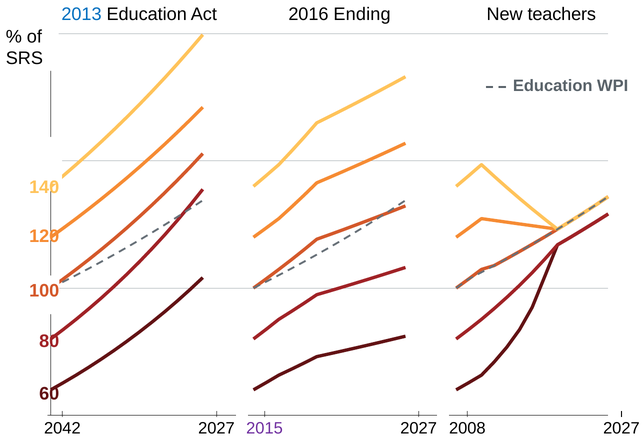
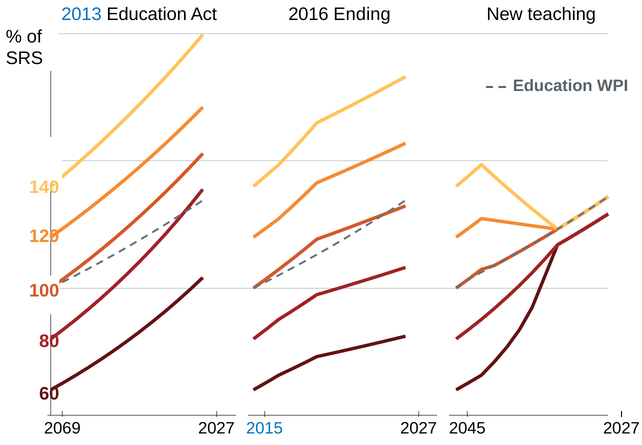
teachers: teachers -> teaching (562, 14)
2042: 2042 -> 2069 (62, 428)
2015 colour: purple -> blue (265, 428)
2008: 2008 -> 2045 (467, 428)
